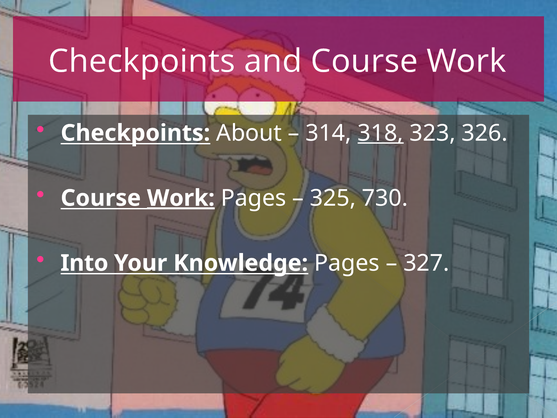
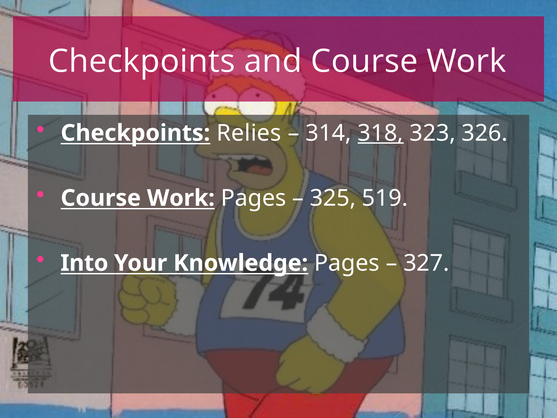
About: About -> Relies (249, 133)
Work underline: present -> none (181, 198)
730: 730 -> 519 (385, 198)
